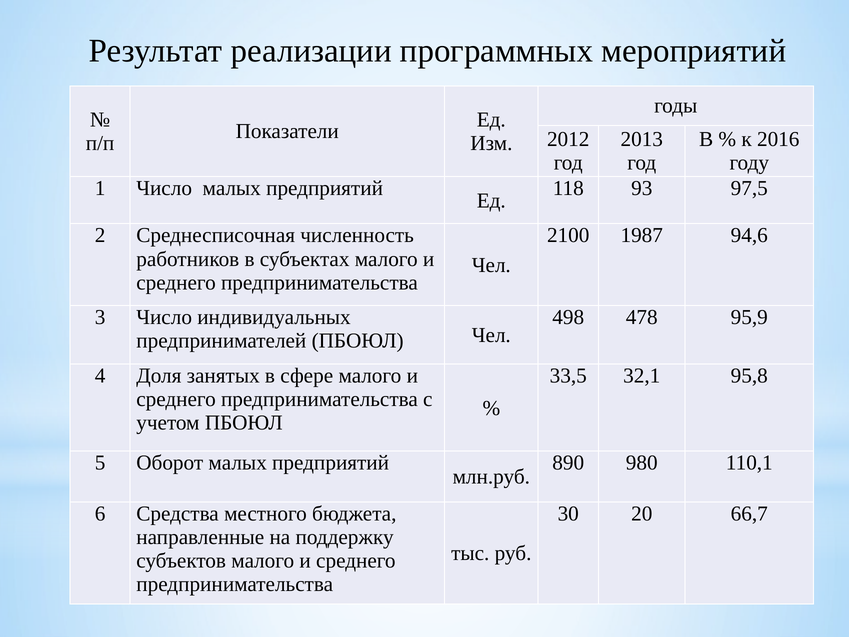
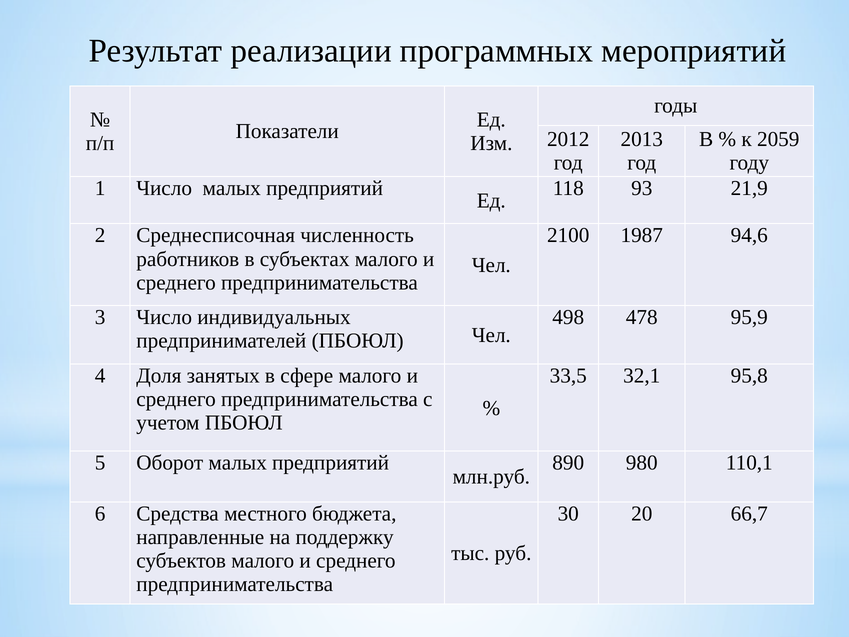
2016: 2016 -> 2059 (778, 139)
97,5: 97,5 -> 21,9 (749, 188)
